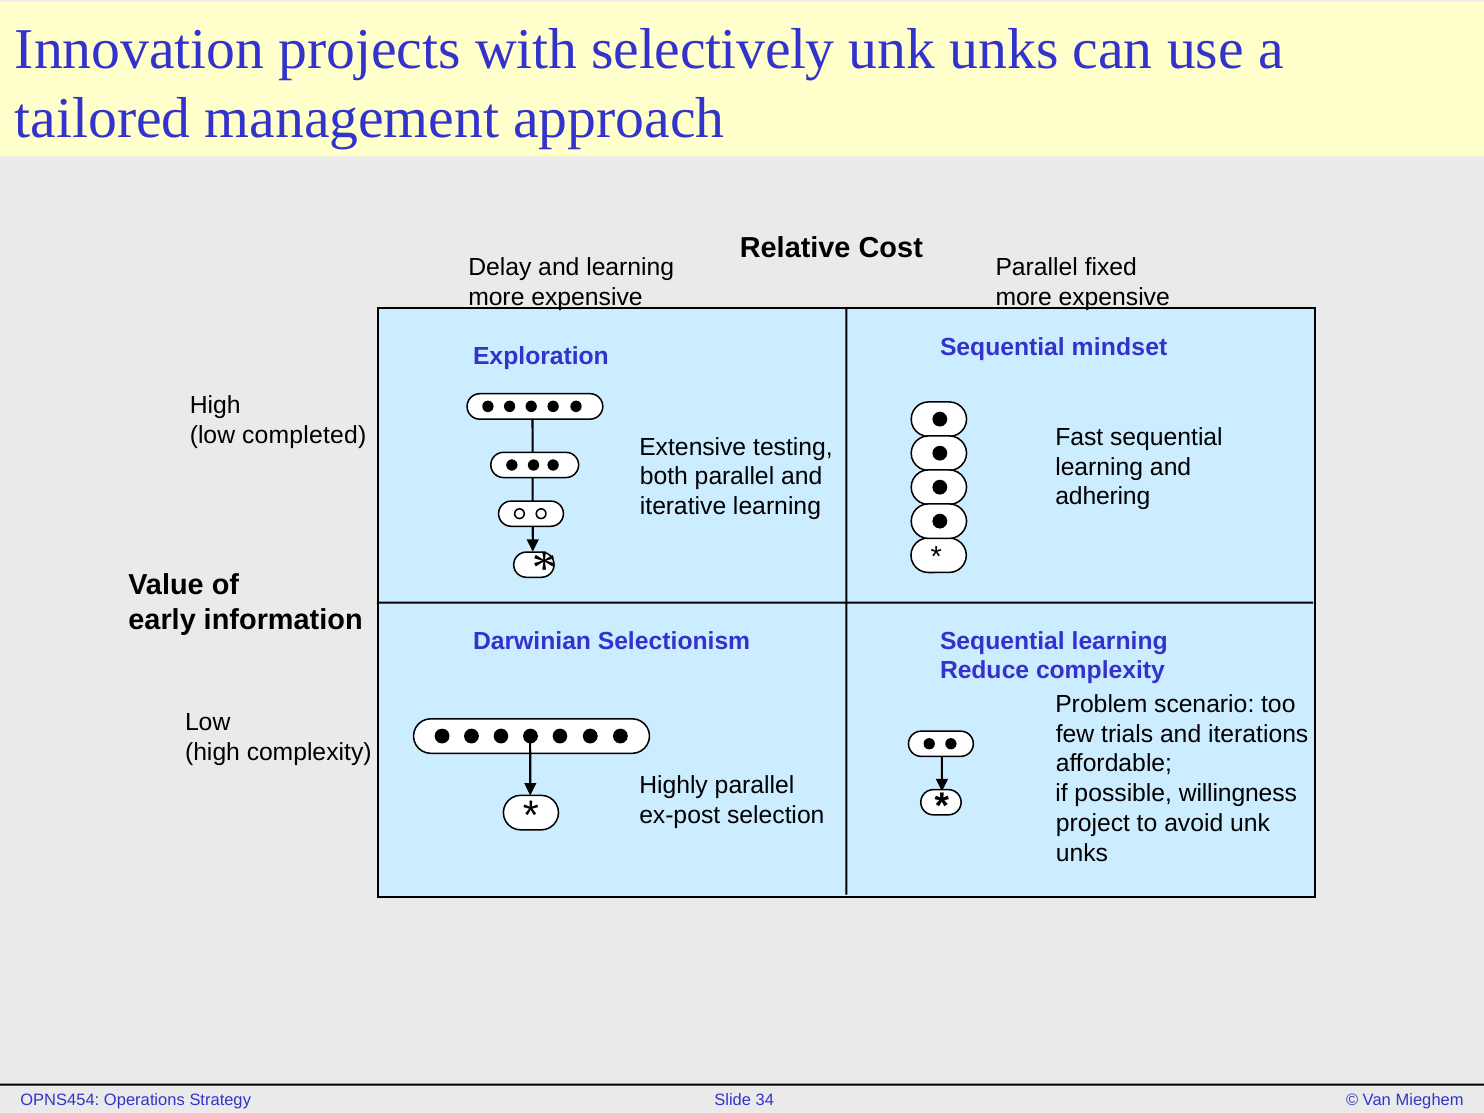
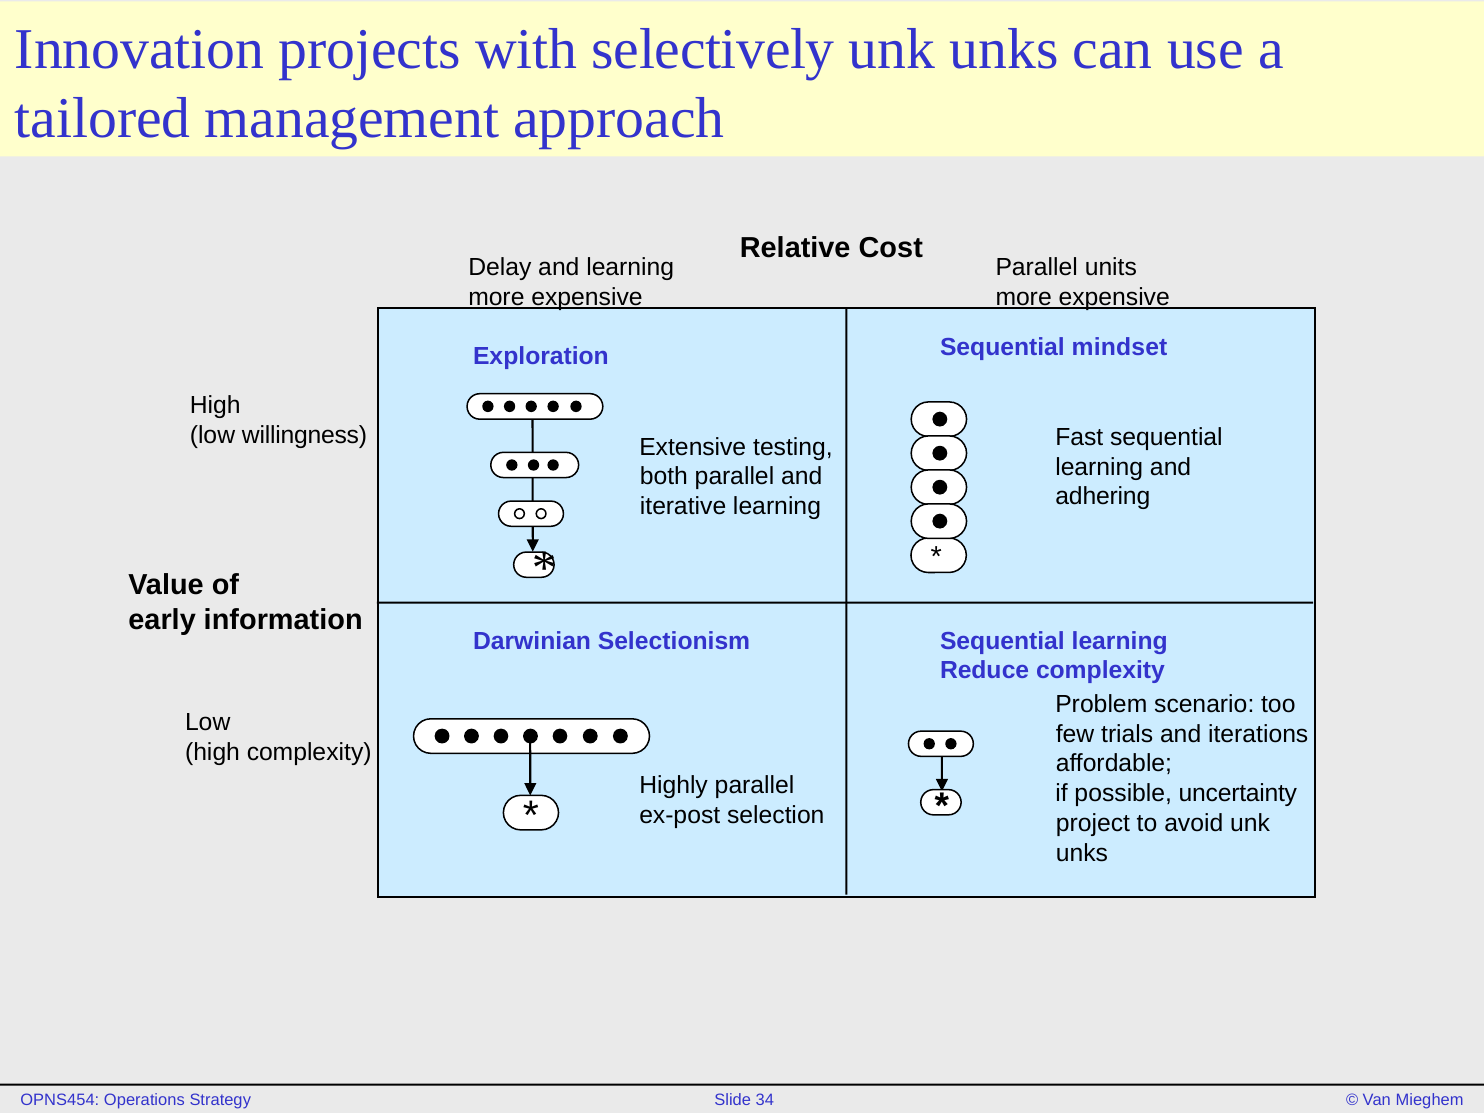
fixed: fixed -> units (1111, 267)
completed: completed -> willingness (304, 435)
willingness: willingness -> uncertainty (1238, 793)
